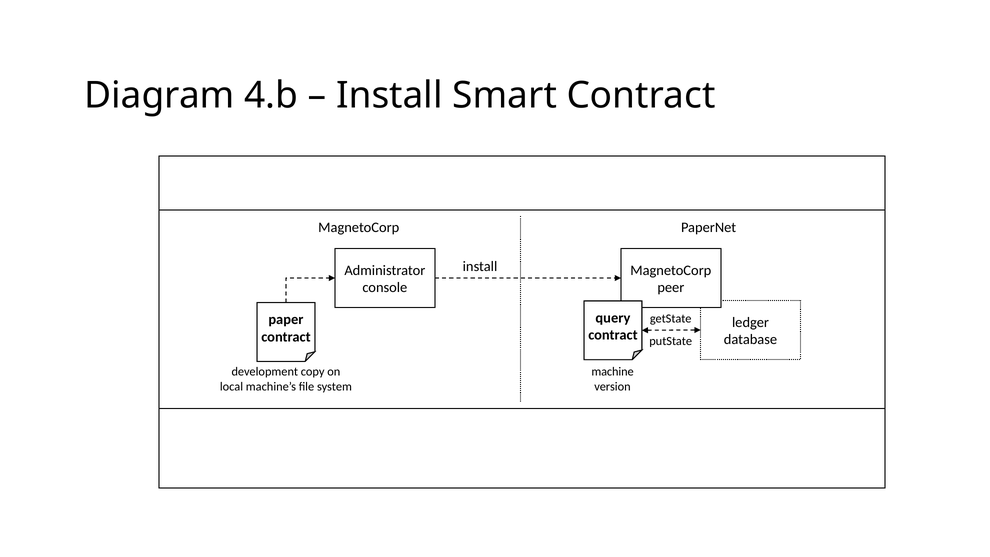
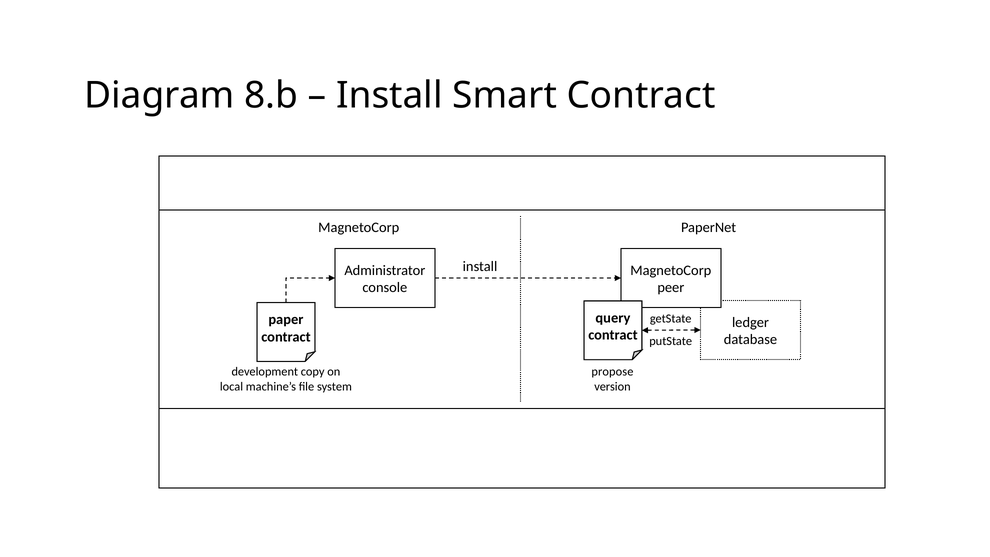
4.b: 4.b -> 8.b (271, 96)
machine: machine -> propose (612, 372)
